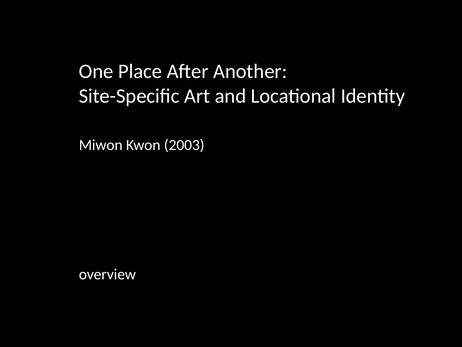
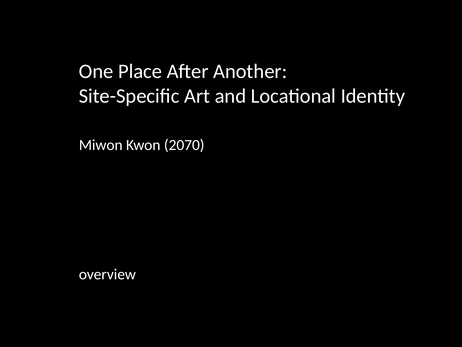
2003: 2003 -> 2070 (184, 145)
